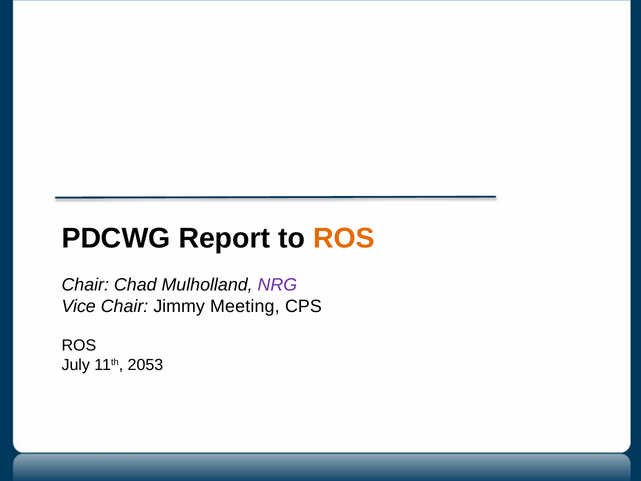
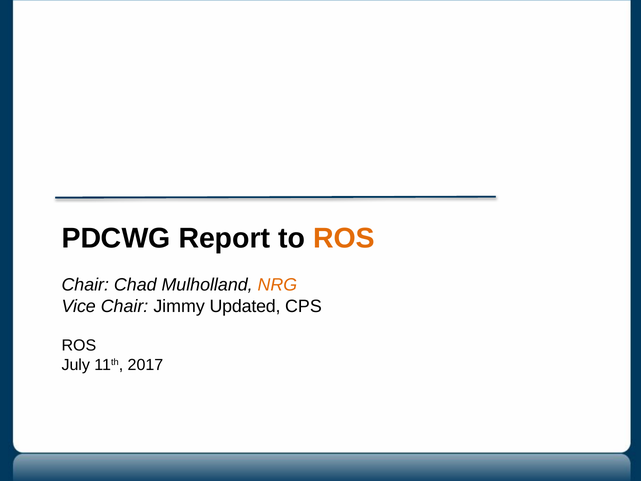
NRG colour: purple -> orange (277, 285)
Meeting: Meeting -> Updated (245, 306)
2053: 2053 -> 2017 (145, 365)
